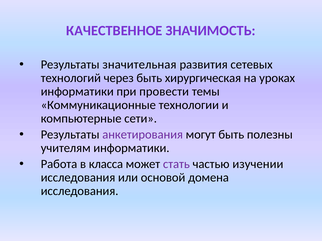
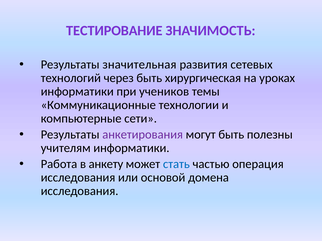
КАЧЕСТВЕННОЕ: КАЧЕСТВЕННОЕ -> ТЕСТИРОВАНИЕ (114, 31)
провести: провести -> учеников (164, 92)
класса: класса -> анкету (106, 164)
стать colour: purple -> blue (176, 164)
изучении: изучении -> операция (258, 164)
